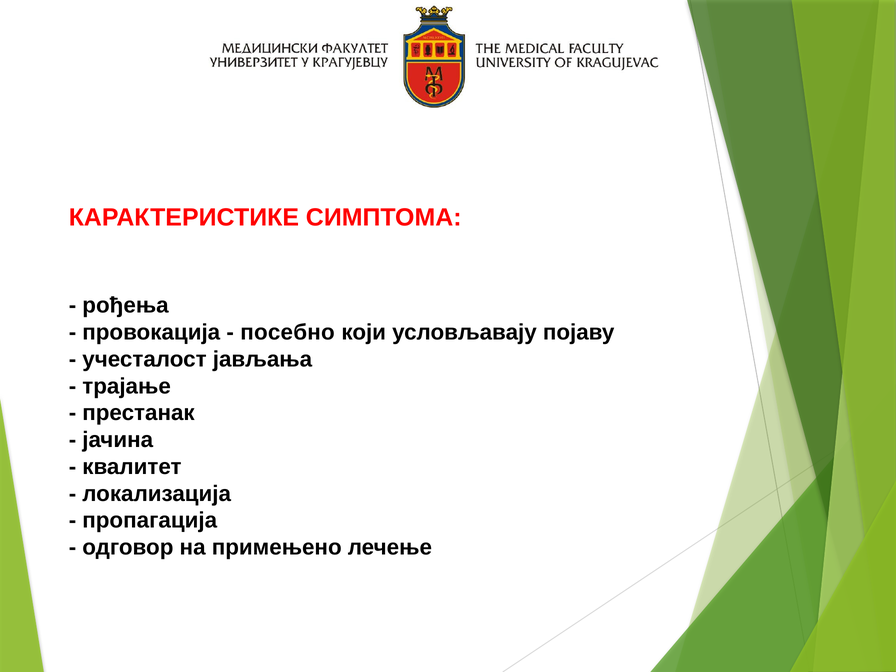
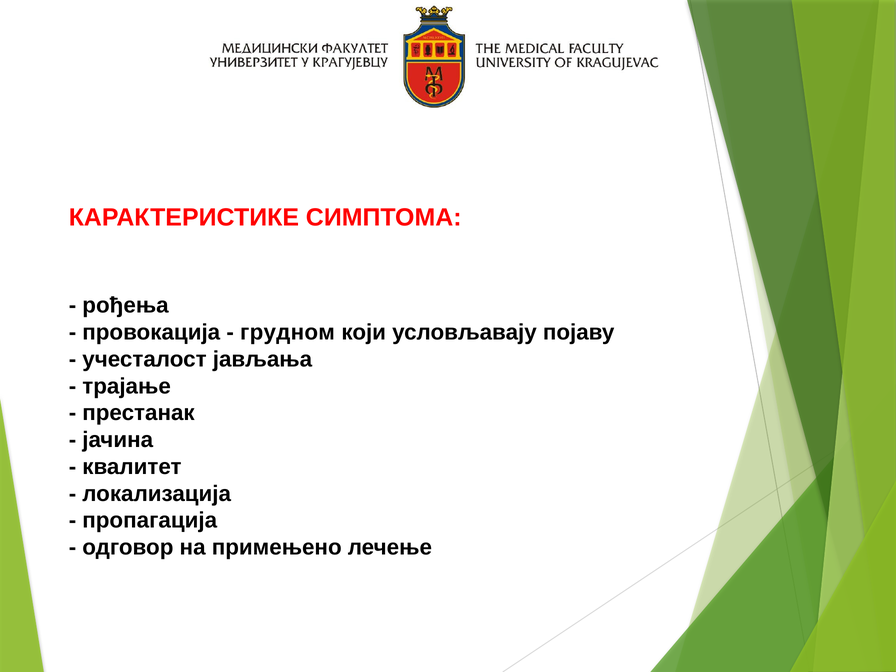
посебно: посебно -> грудном (287, 332)
